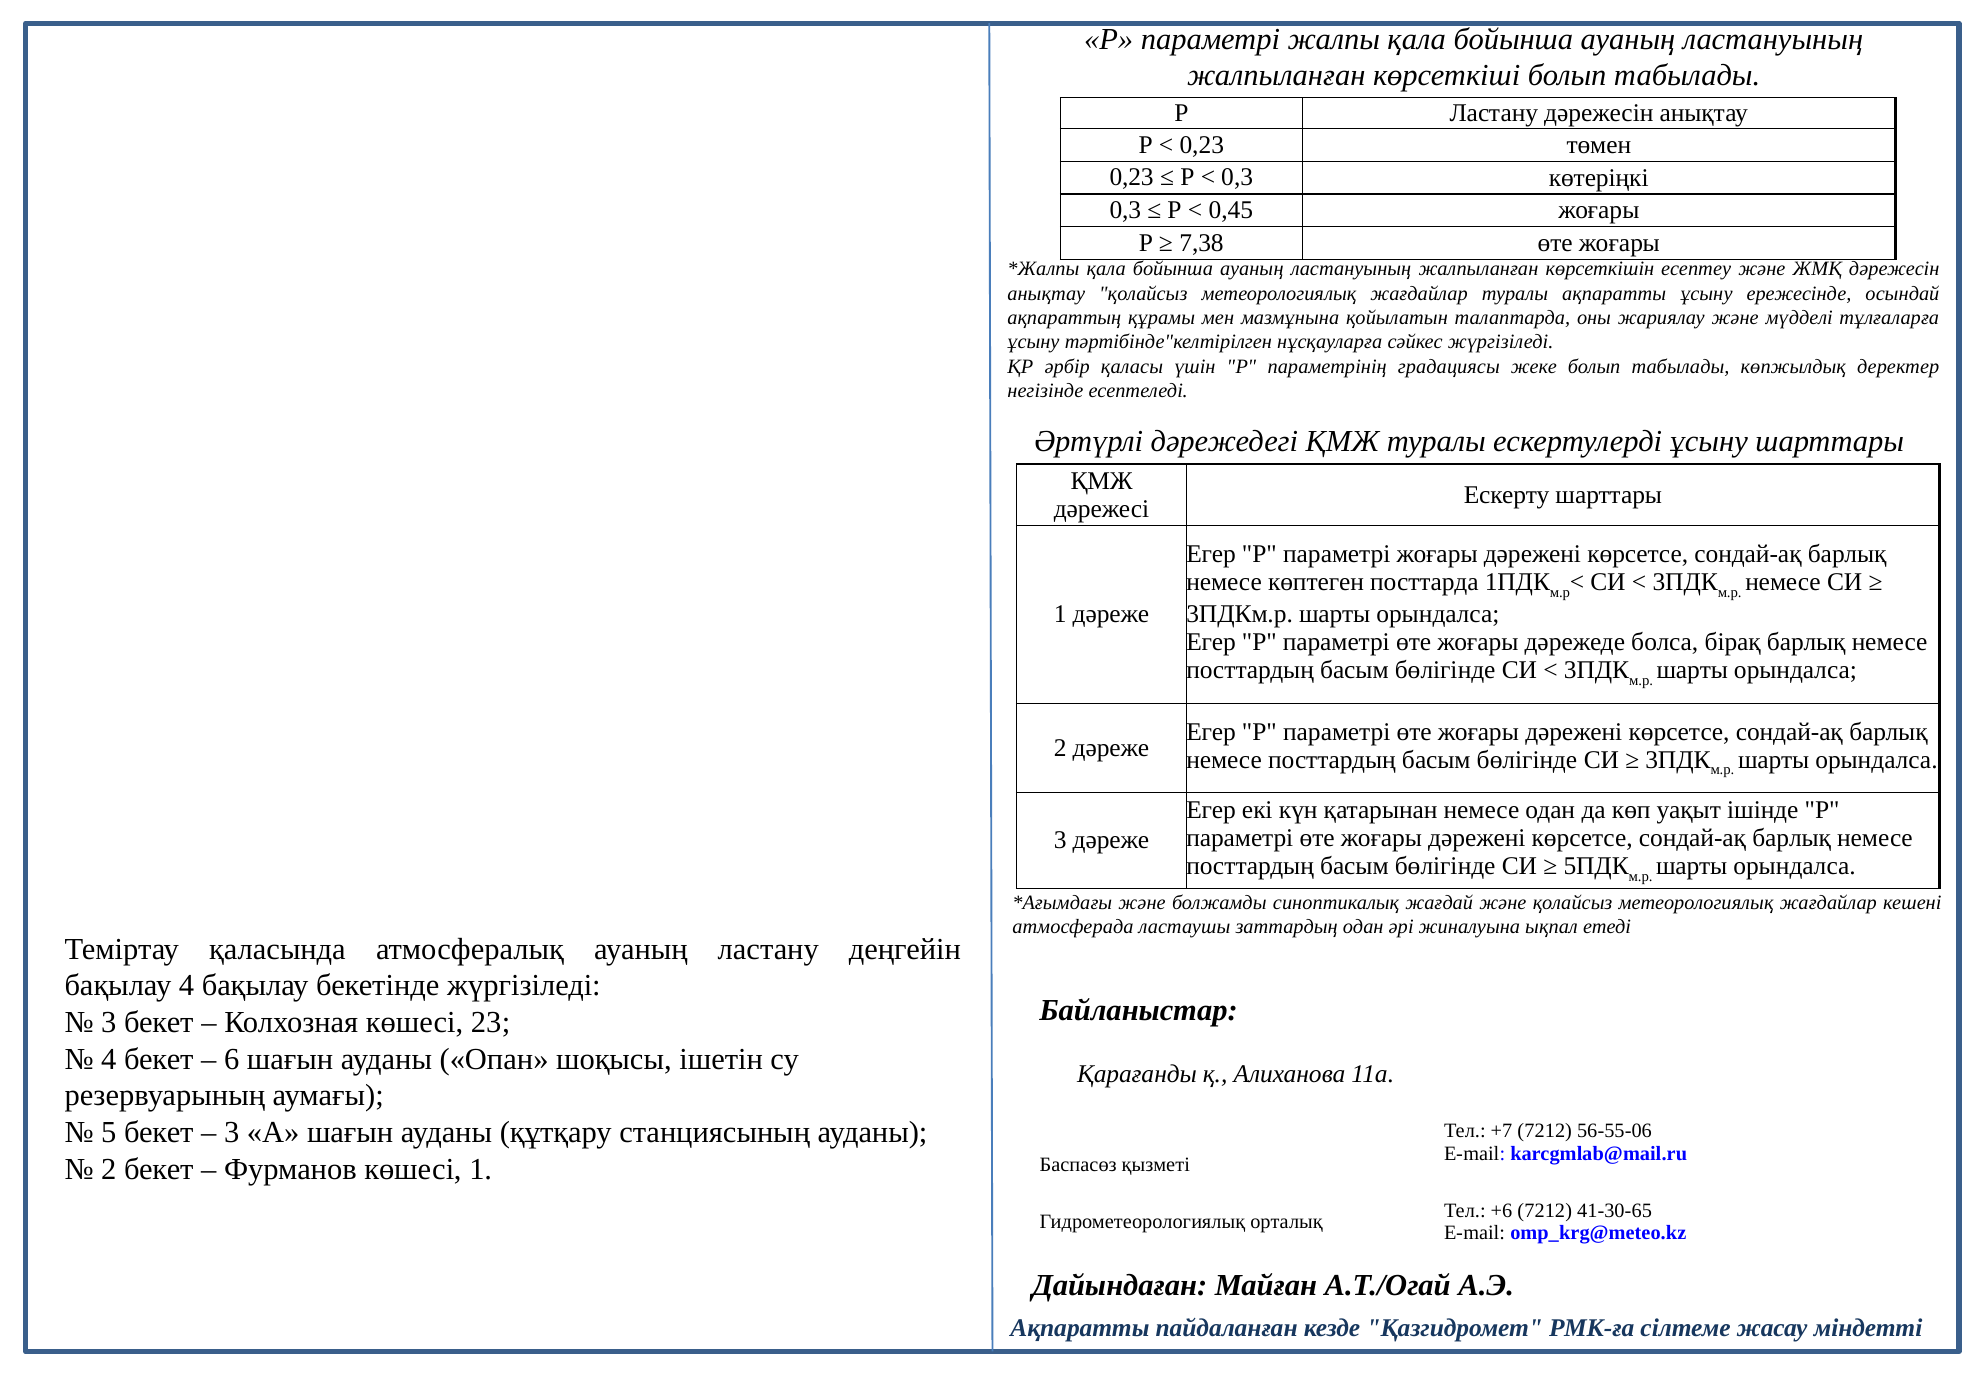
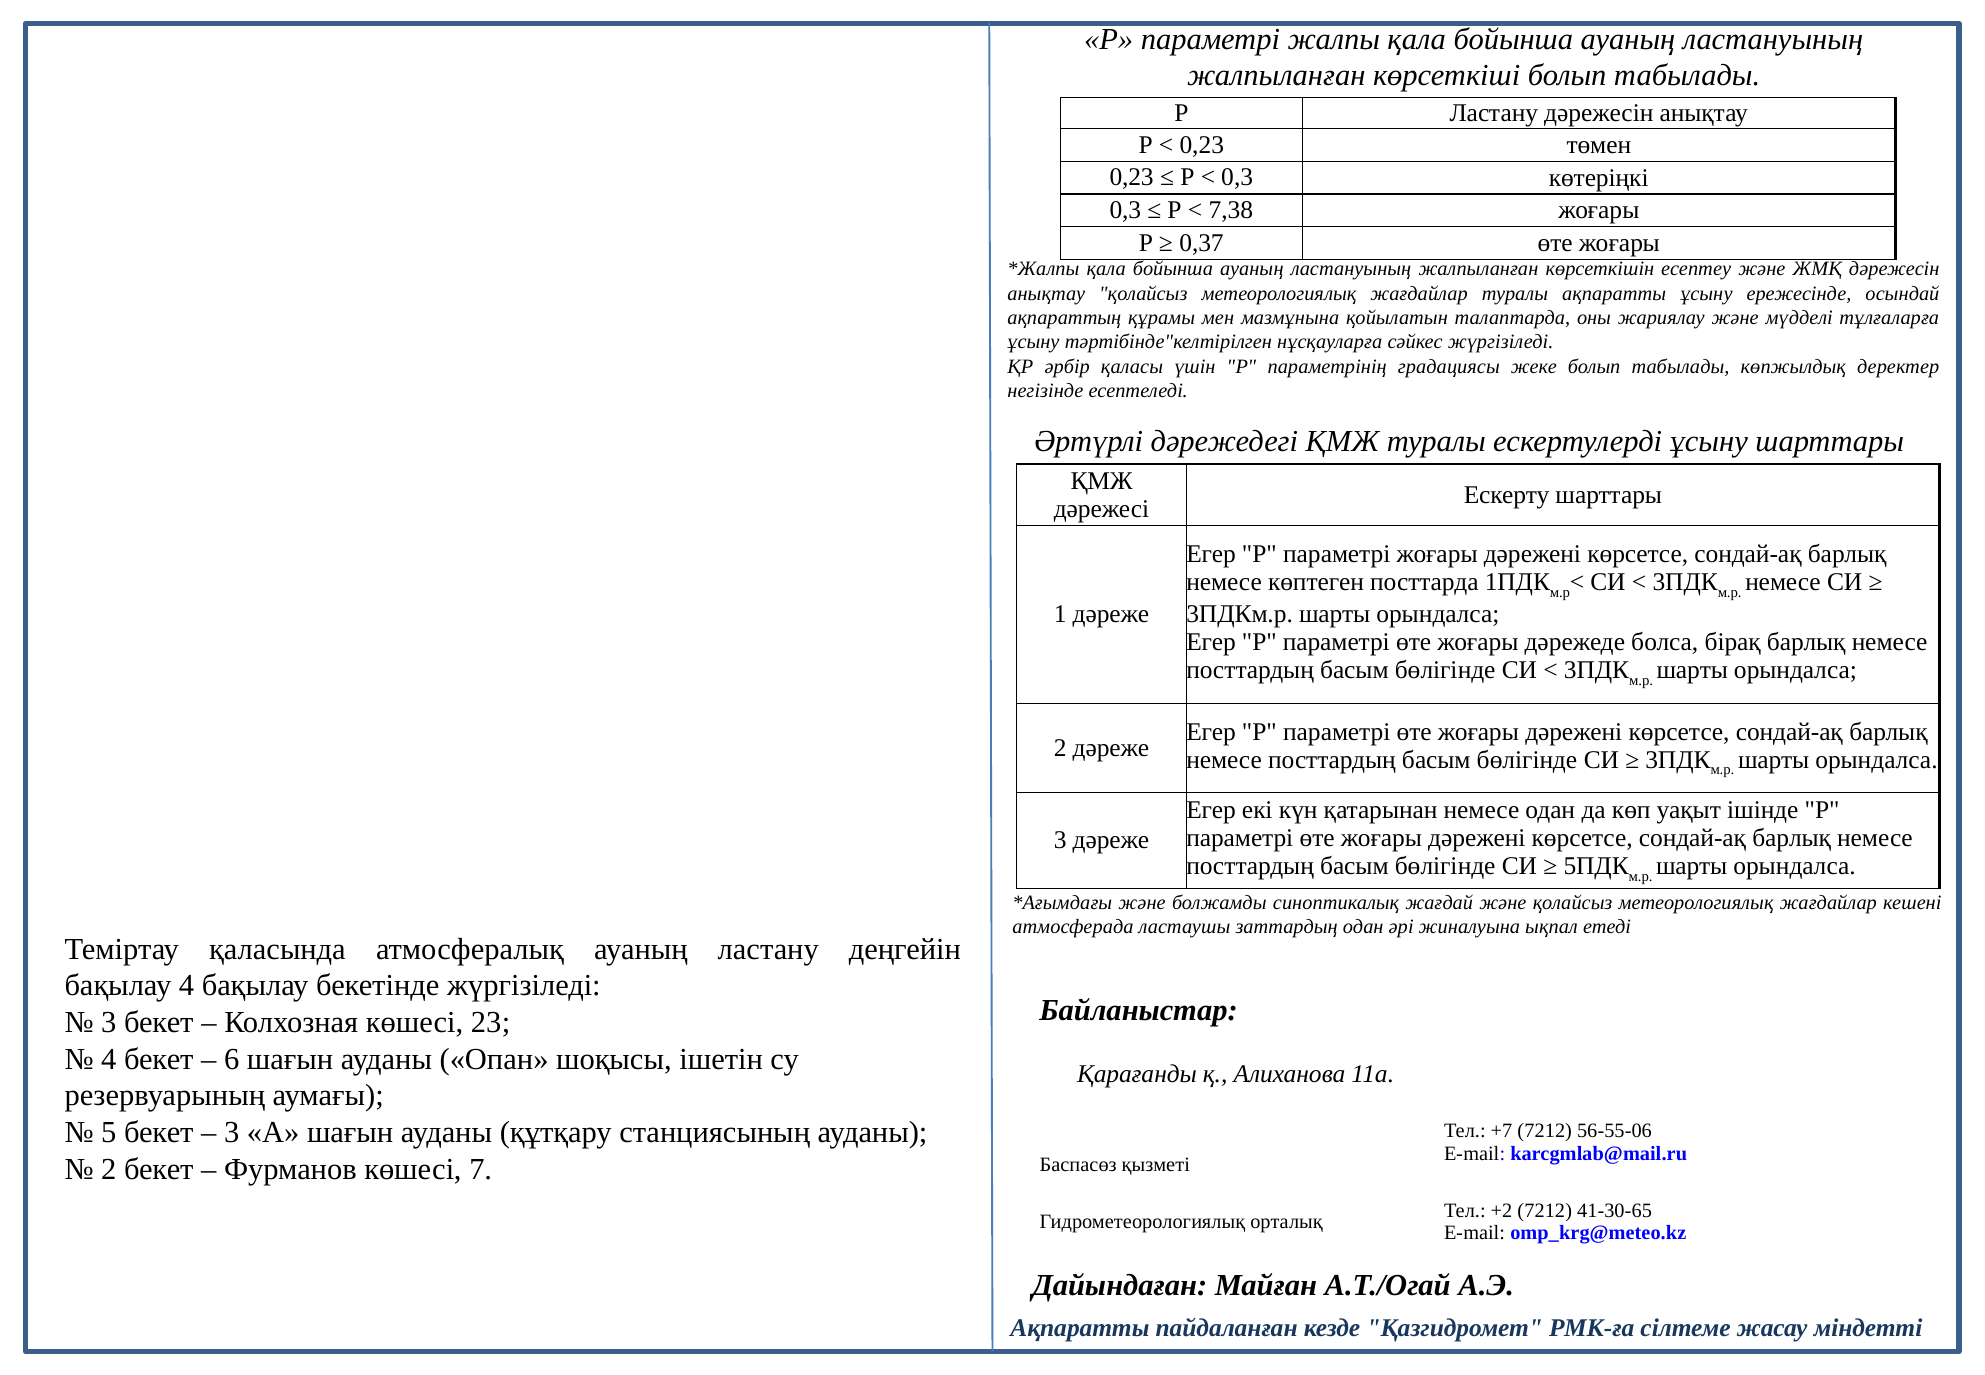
0,45: 0,45 -> 7,38 (1231, 210)
7,38: 7,38 -> 0,37 (1202, 243)
көшесі 1: 1 -> 7 (481, 1169)
+6: +6 -> +2 (1502, 1210)
